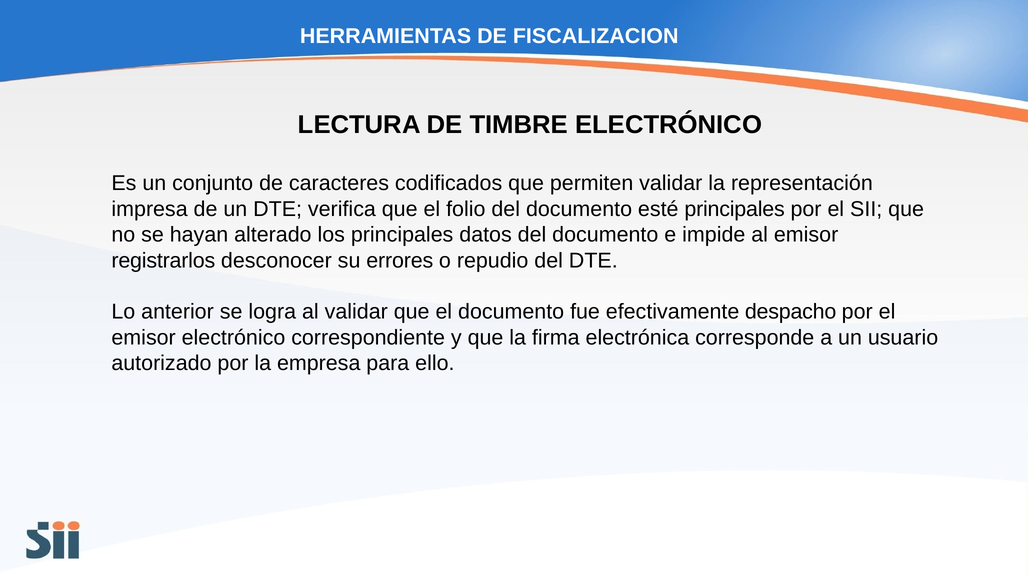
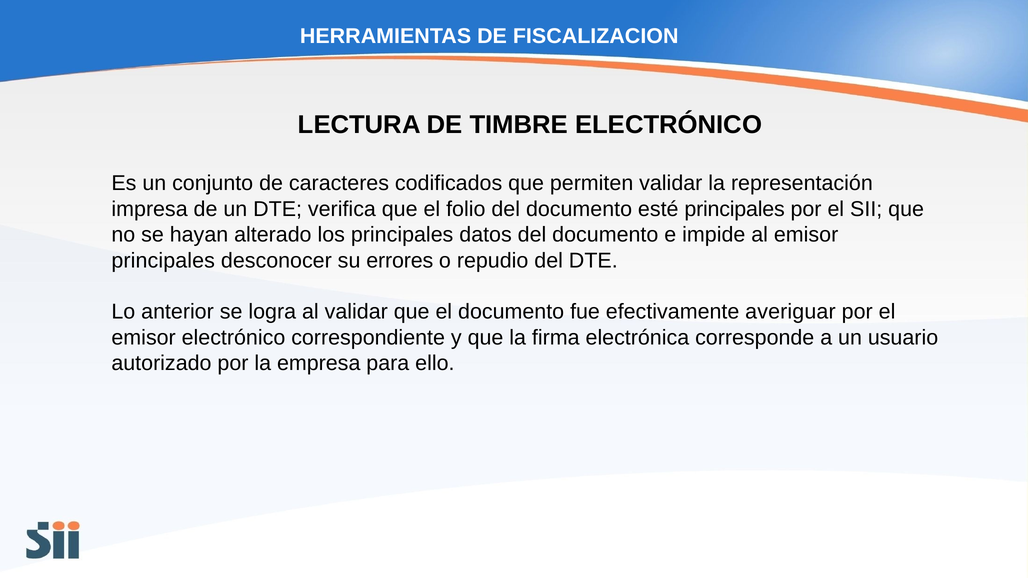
registrarlos: registrarlos -> principales (163, 261)
despacho: despacho -> averiguar (790, 312)
